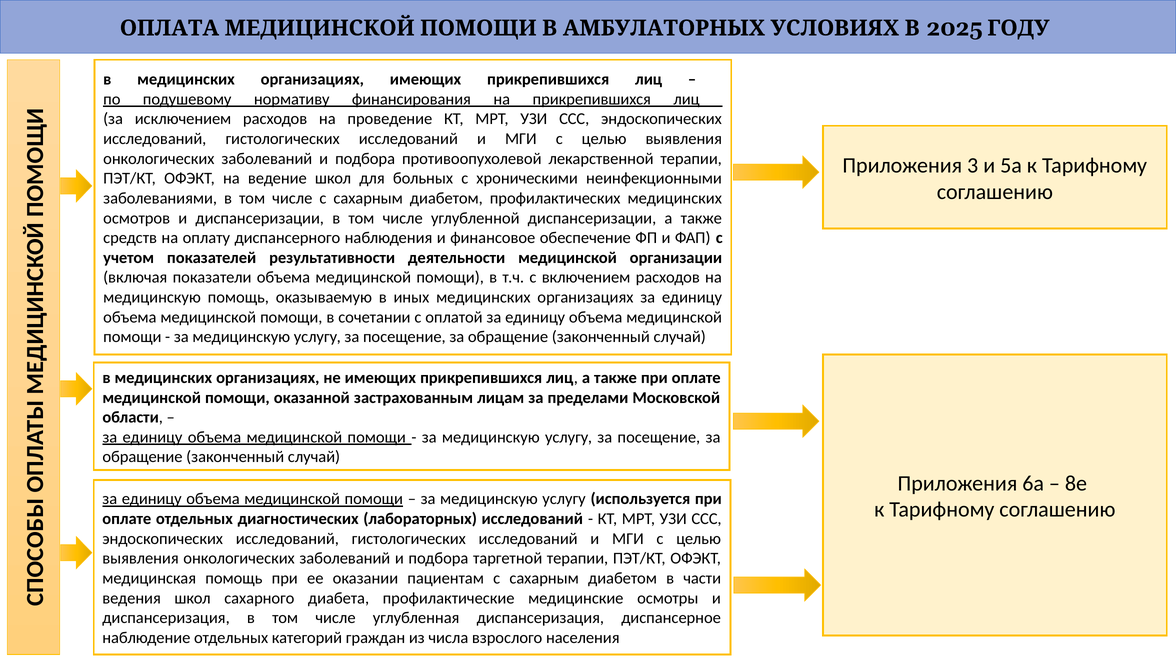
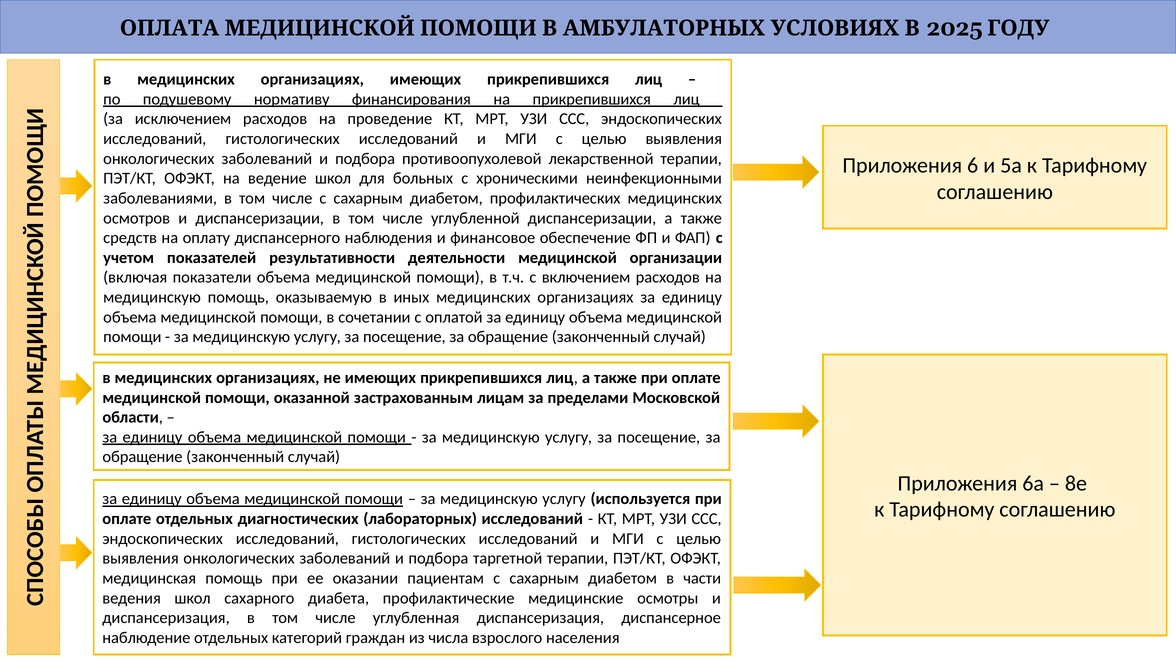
3: 3 -> 6 (973, 166)
